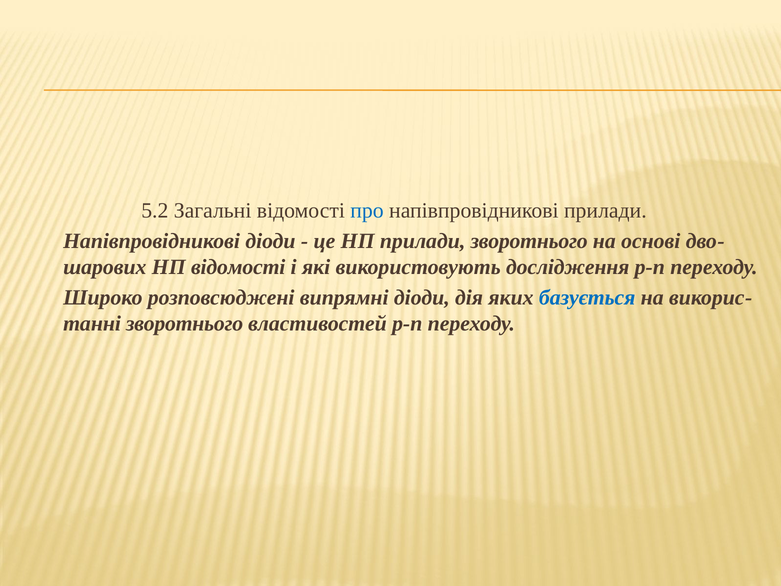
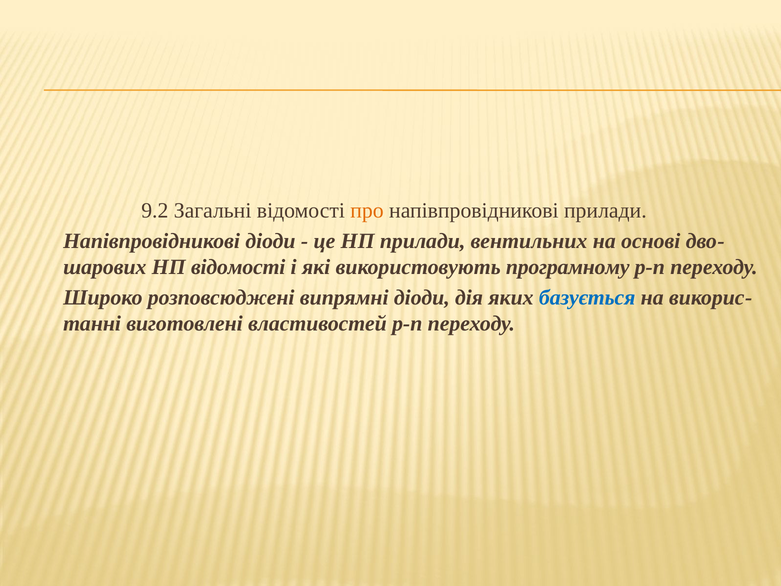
5.2: 5.2 -> 9.2 (155, 211)
про colour: blue -> orange (367, 211)
прилади зворотнього: зворотнього -> вентильних (529, 241)
дослідження: дослідження -> програмному (568, 267)
зворотнього: зворотнього -> виготовлені (185, 323)
